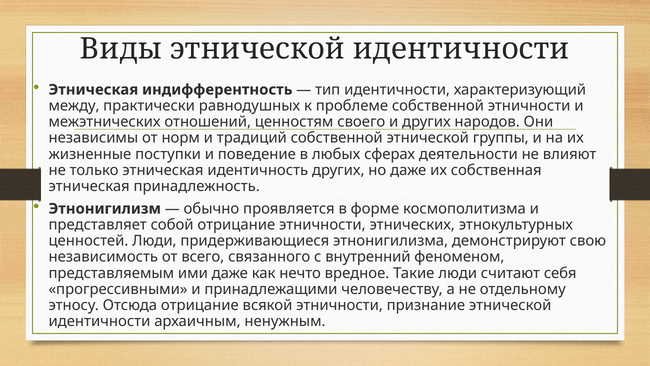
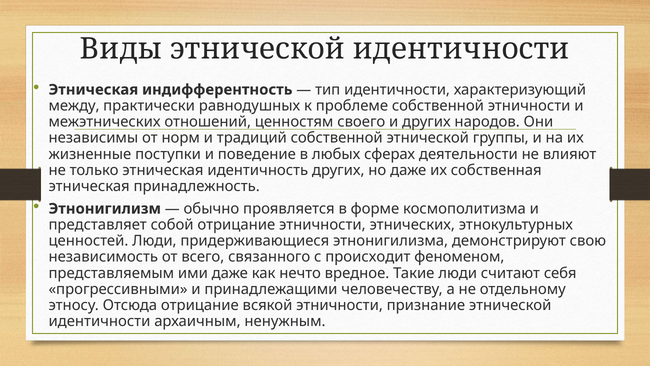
внутренний: внутренний -> происходит (368, 257)
